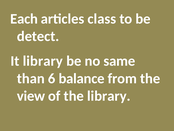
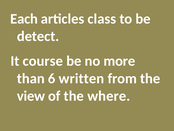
It library: library -> course (43, 61)
same: same -> more (119, 61)
balance: balance -> written (81, 78)
the library: library -> where (109, 96)
